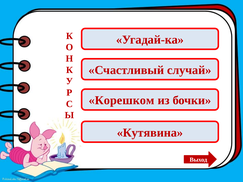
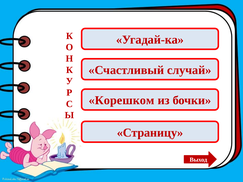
Кутявина: Кутявина -> Страницу (150, 133)
